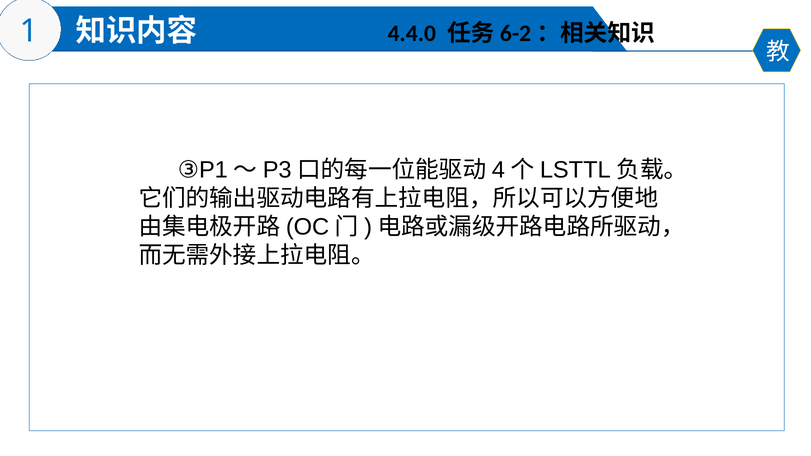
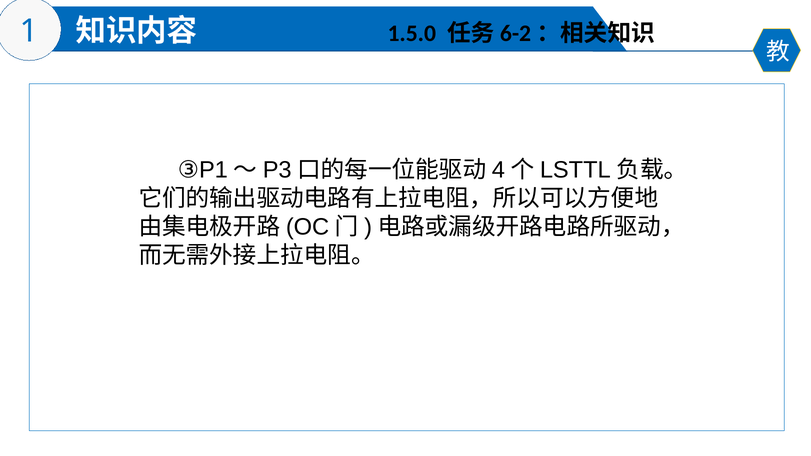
4.4.0: 4.4.0 -> 1.5.0 (412, 34)
